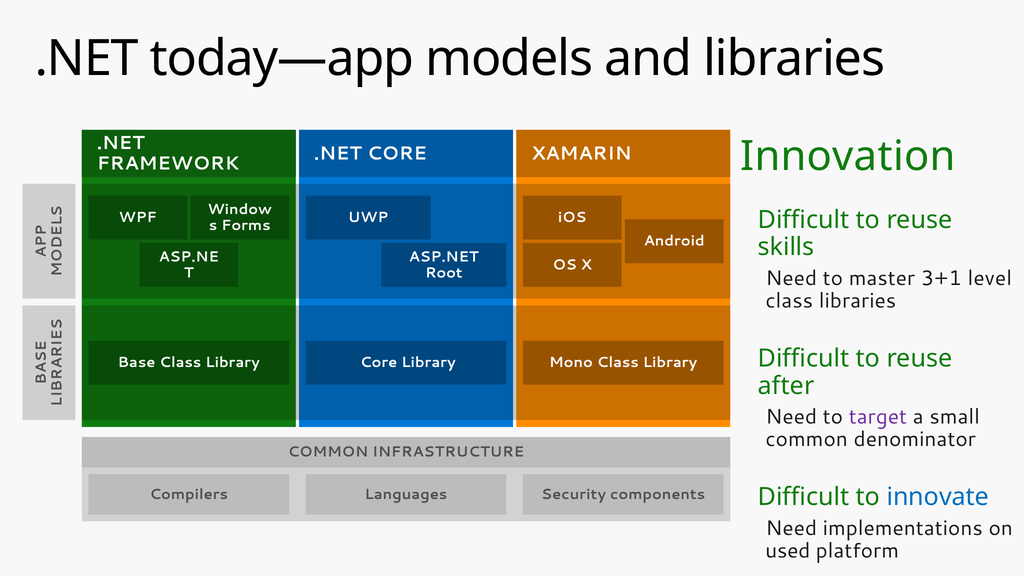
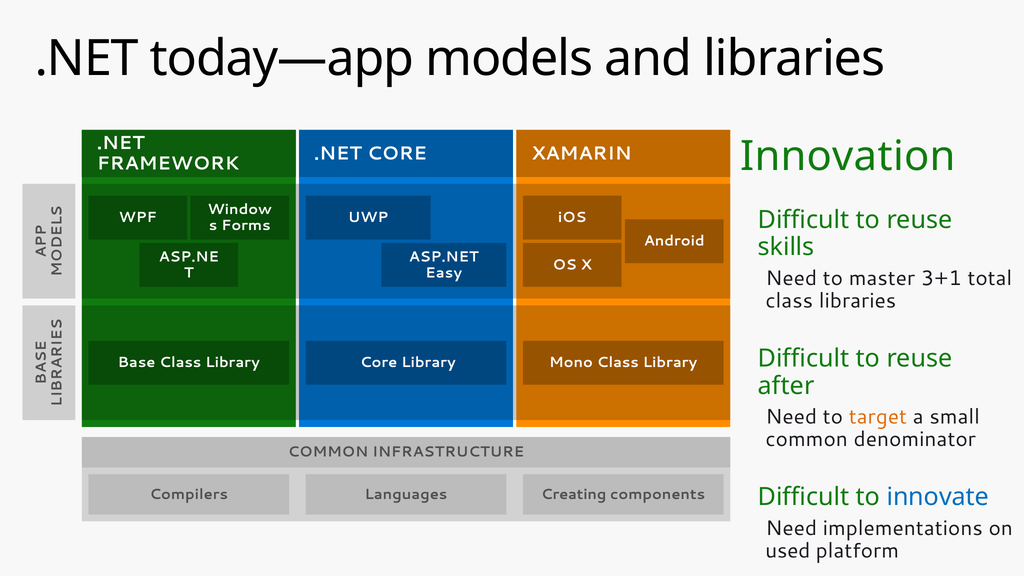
Root: Root -> Easy (444, 273)
level: level -> total (990, 278)
target colour: purple -> orange (878, 417)
Security: Security -> Creating (574, 494)
